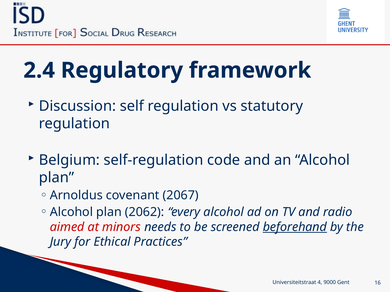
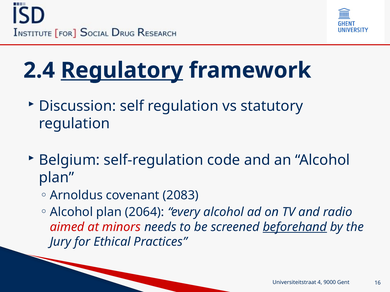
Regulatory underline: none -> present (122, 70)
2067: 2067 -> 2083 (181, 196)
2062: 2062 -> 2064 (145, 212)
